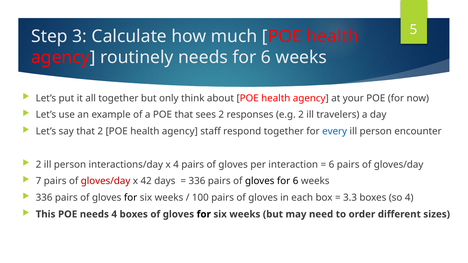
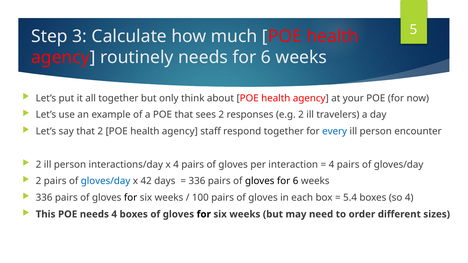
6: 6 -> 4 (332, 165)
7: 7 -> 2 (38, 181)
gloves/day colour: red -> blue (106, 181)
3.3: 3.3 -> 5.4 (350, 198)
